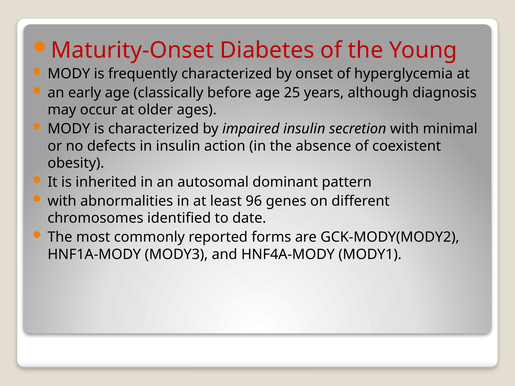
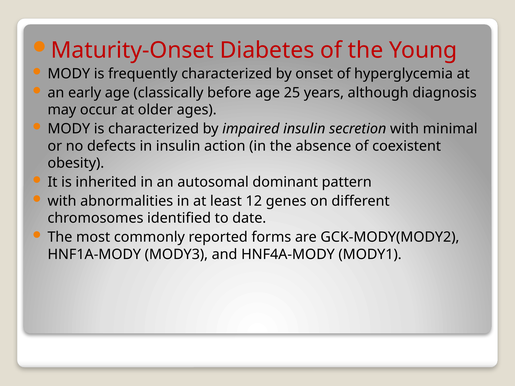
96: 96 -> 12 (254, 201)
